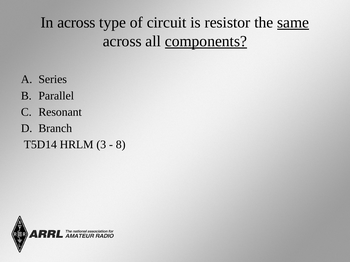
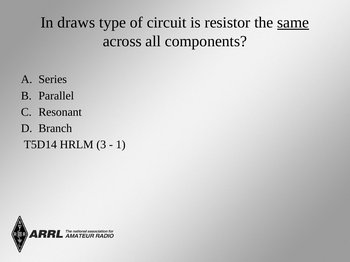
In across: across -> draws (76, 23)
components underline: present -> none (206, 41)
8: 8 -> 1 (121, 145)
